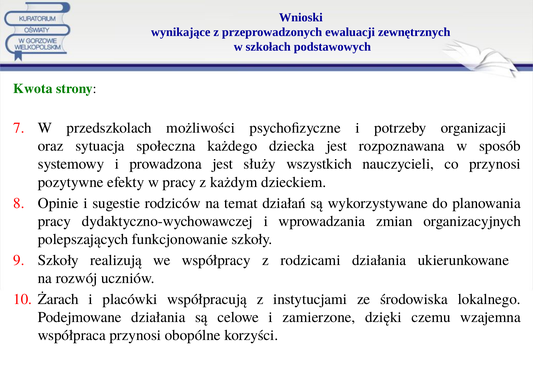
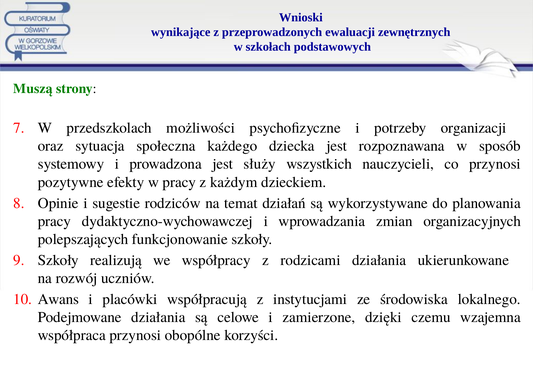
Kwota: Kwota -> Muszą (33, 89)
Żarach: Żarach -> Awans (58, 299)
